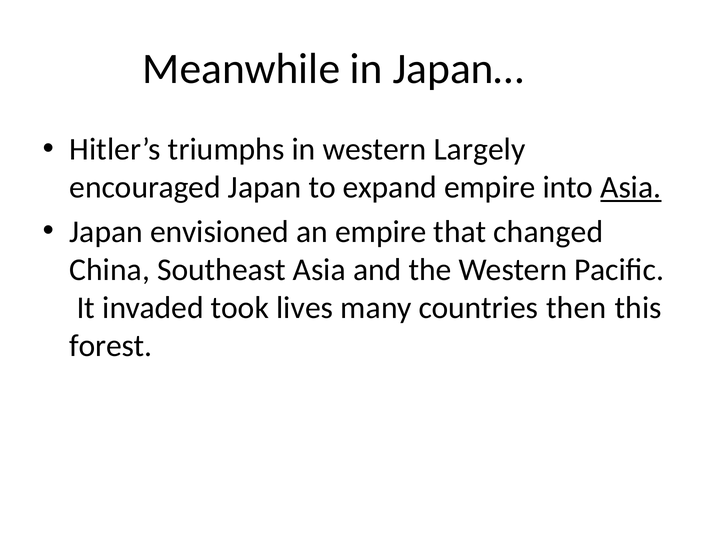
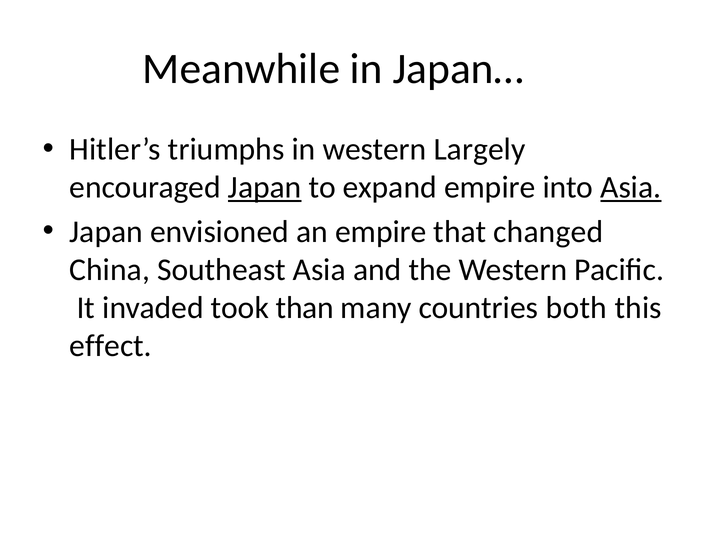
Japan underline: none -> present (265, 187)
lives: lives -> than (305, 308)
then: then -> both (576, 308)
forest: forest -> effect (111, 346)
